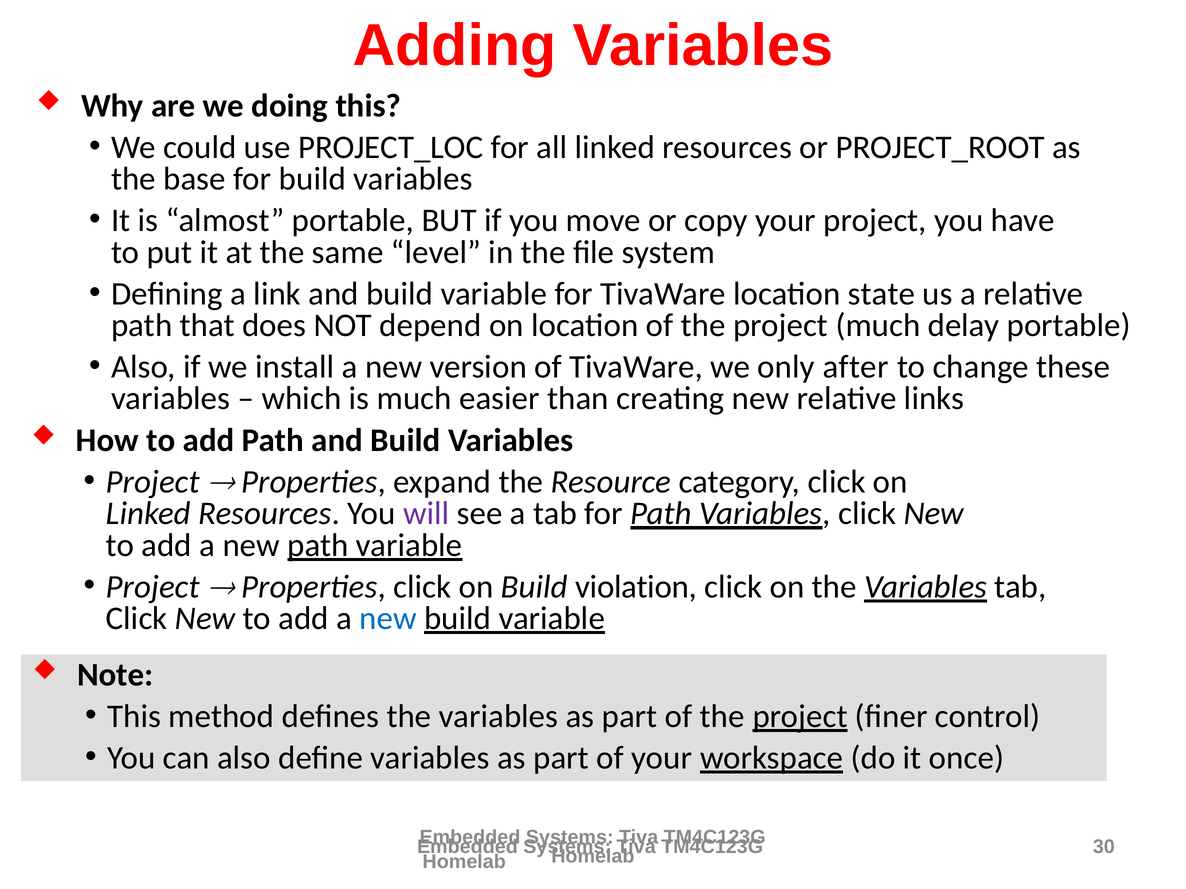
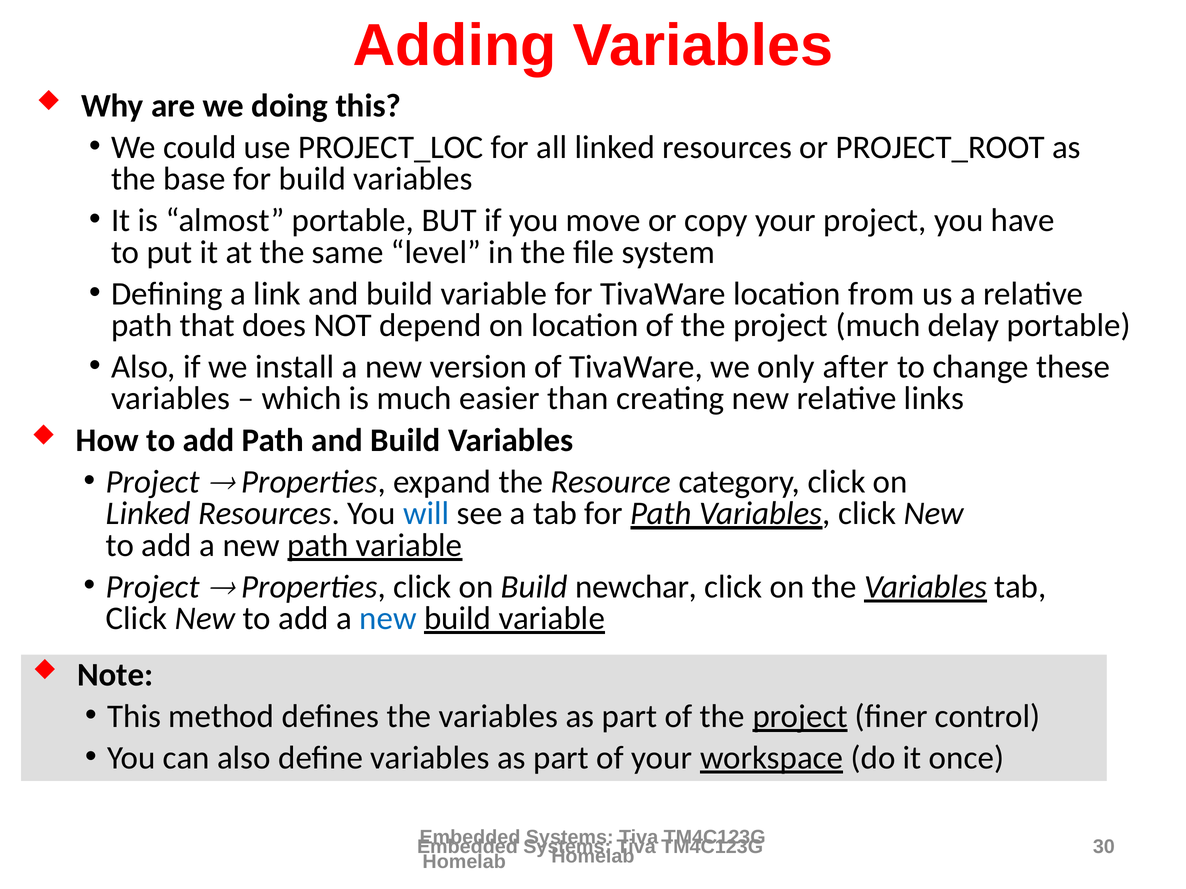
state: state -> from (881, 294)
will colour: purple -> blue (426, 514)
violation: violation -> newchar (636, 587)
